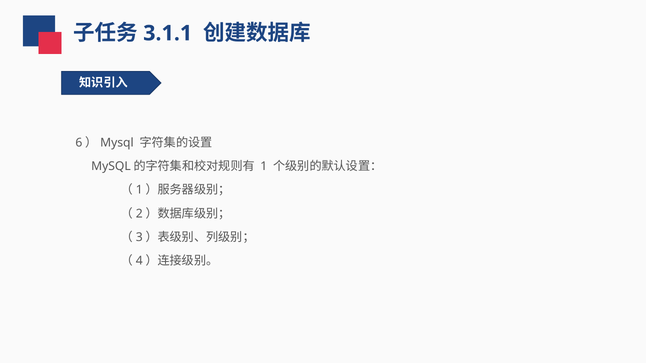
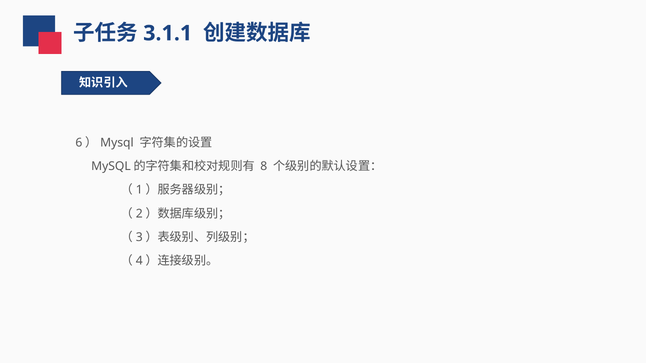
1: 1 -> 8 (264, 167)
